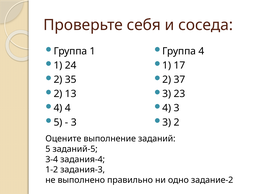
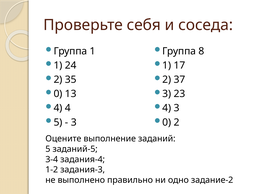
Группа 4: 4 -> 8 (201, 51)
2: 2 -> 0 (58, 94)
3: 3 -> 0 (167, 122)
